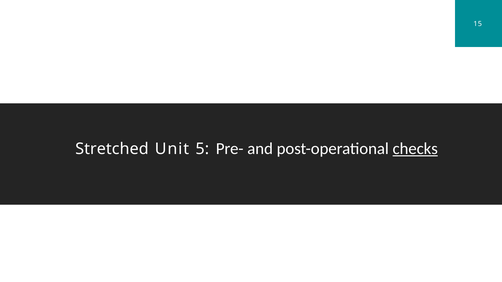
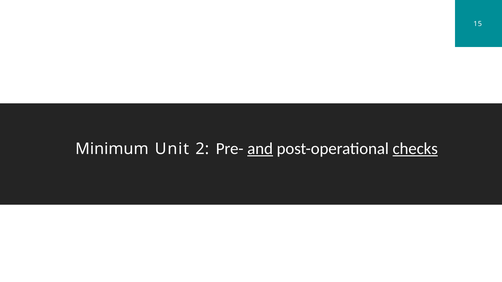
Stretched: Stretched -> Minimum (112, 149)
5: 5 -> 2 (202, 149)
and underline: none -> present (260, 149)
